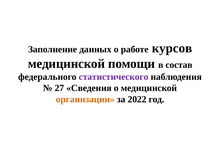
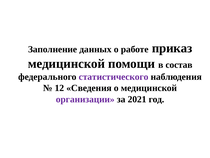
курсов: курсов -> приказ (172, 48)
27: 27 -> 12 (59, 88)
организации colour: orange -> purple (85, 99)
2022: 2022 -> 2021 (137, 99)
